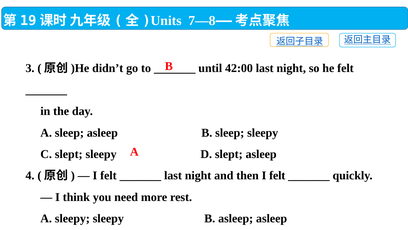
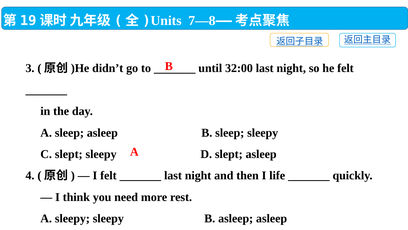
42:00: 42:00 -> 32:00 (239, 68)
then I felt: felt -> life (277, 175)
